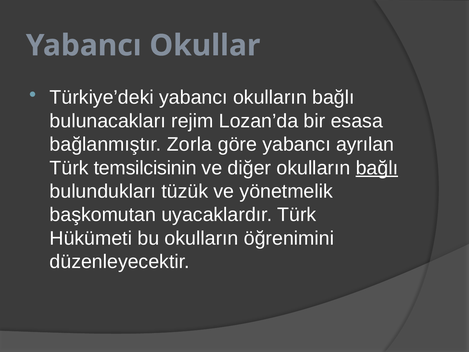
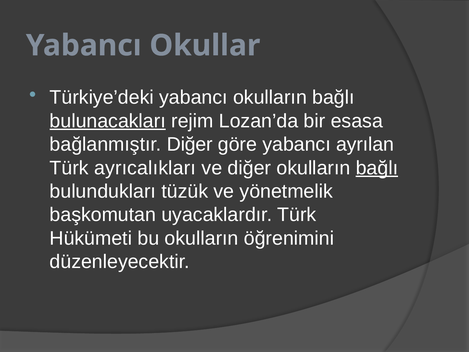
bulunacakları underline: none -> present (108, 121)
bağlanmıştır Zorla: Zorla -> Diğer (190, 144)
temsilcisinin: temsilcisinin -> ayrıcalıkları (145, 168)
